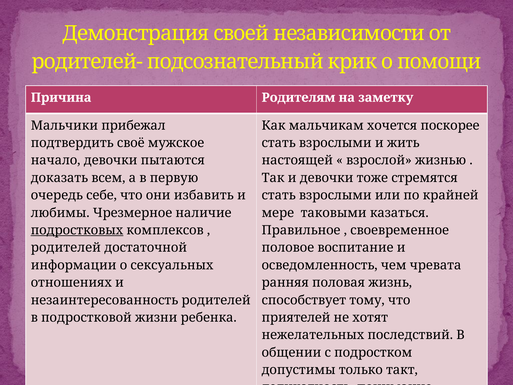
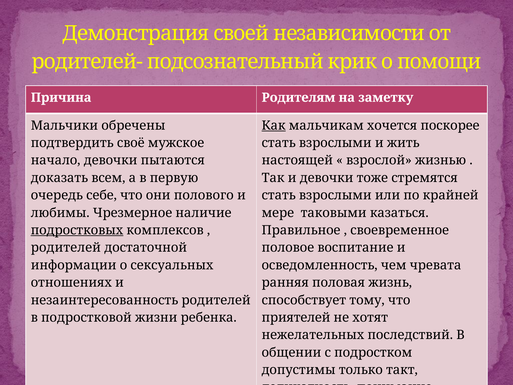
прибежал: прибежал -> обречены (133, 125)
Как underline: none -> present (274, 125)
избавить: избавить -> полового (204, 195)
